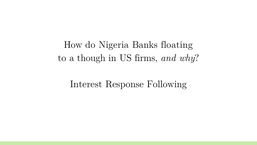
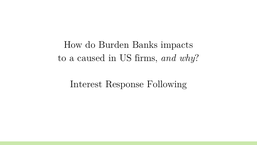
Nigeria: Nigeria -> Burden (114, 45)
floating: floating -> impacts (177, 45)
though: though -> caused (91, 58)
